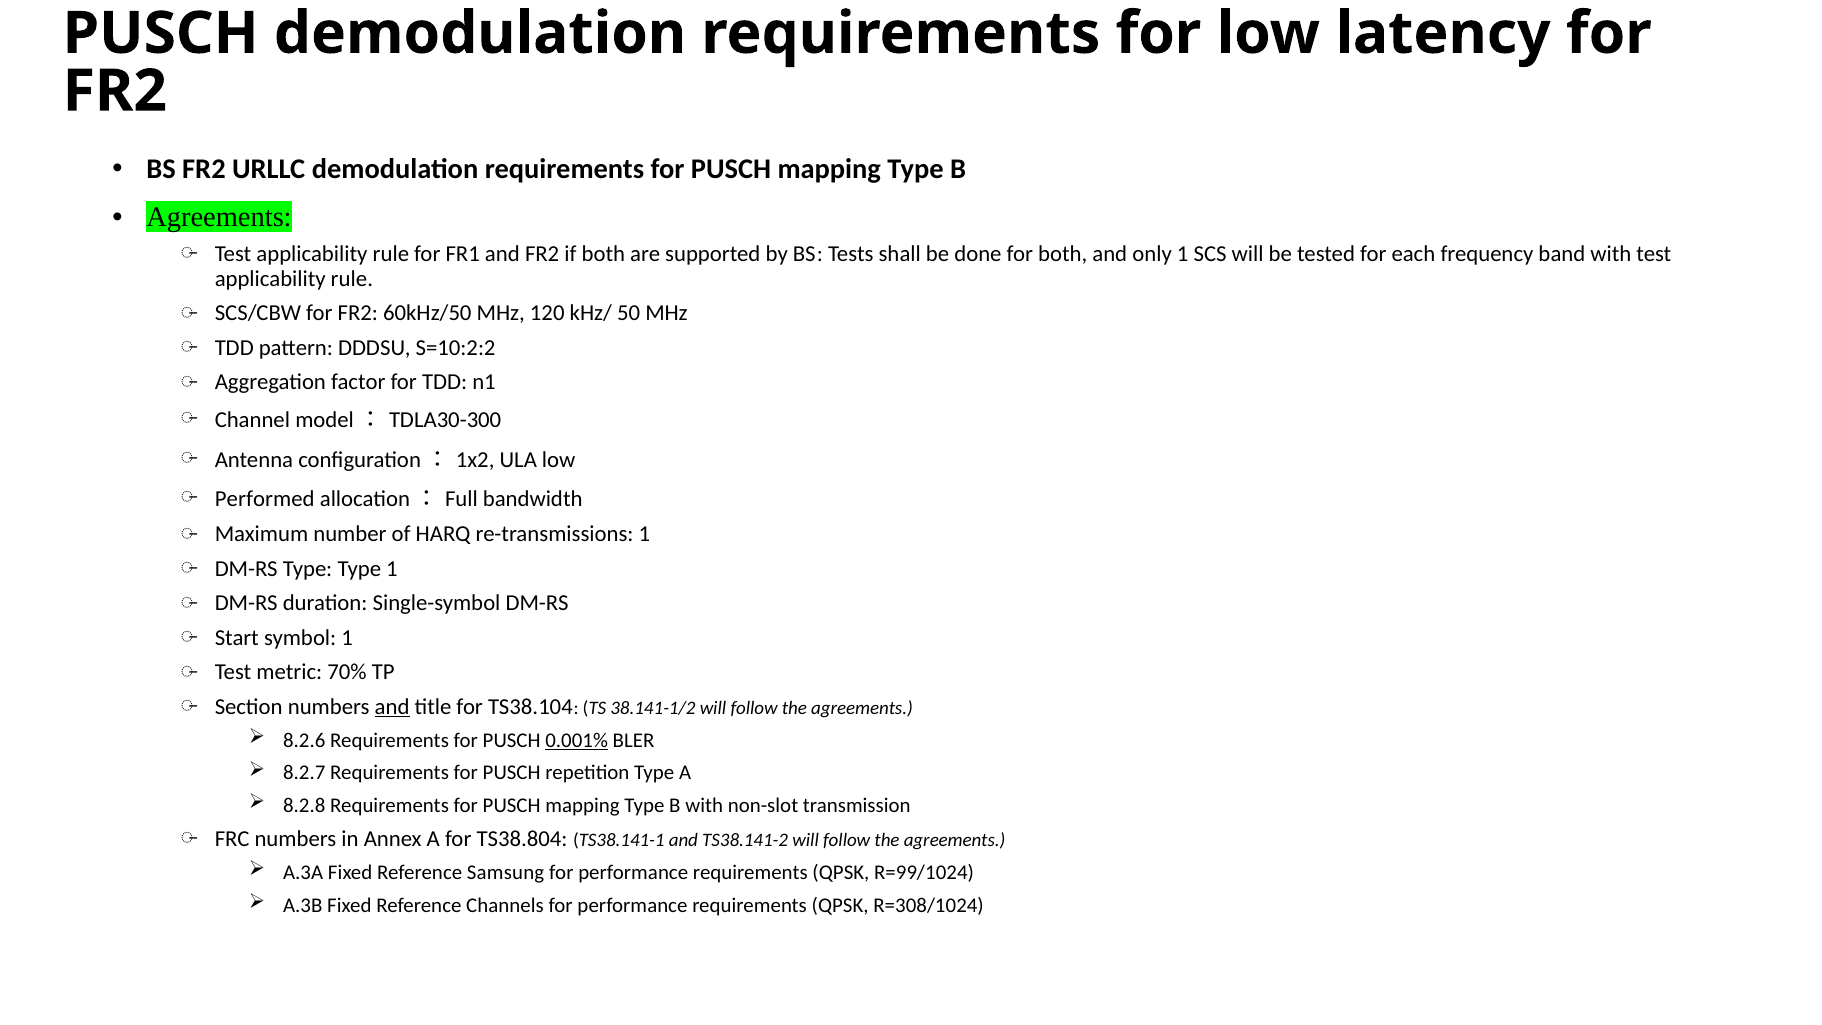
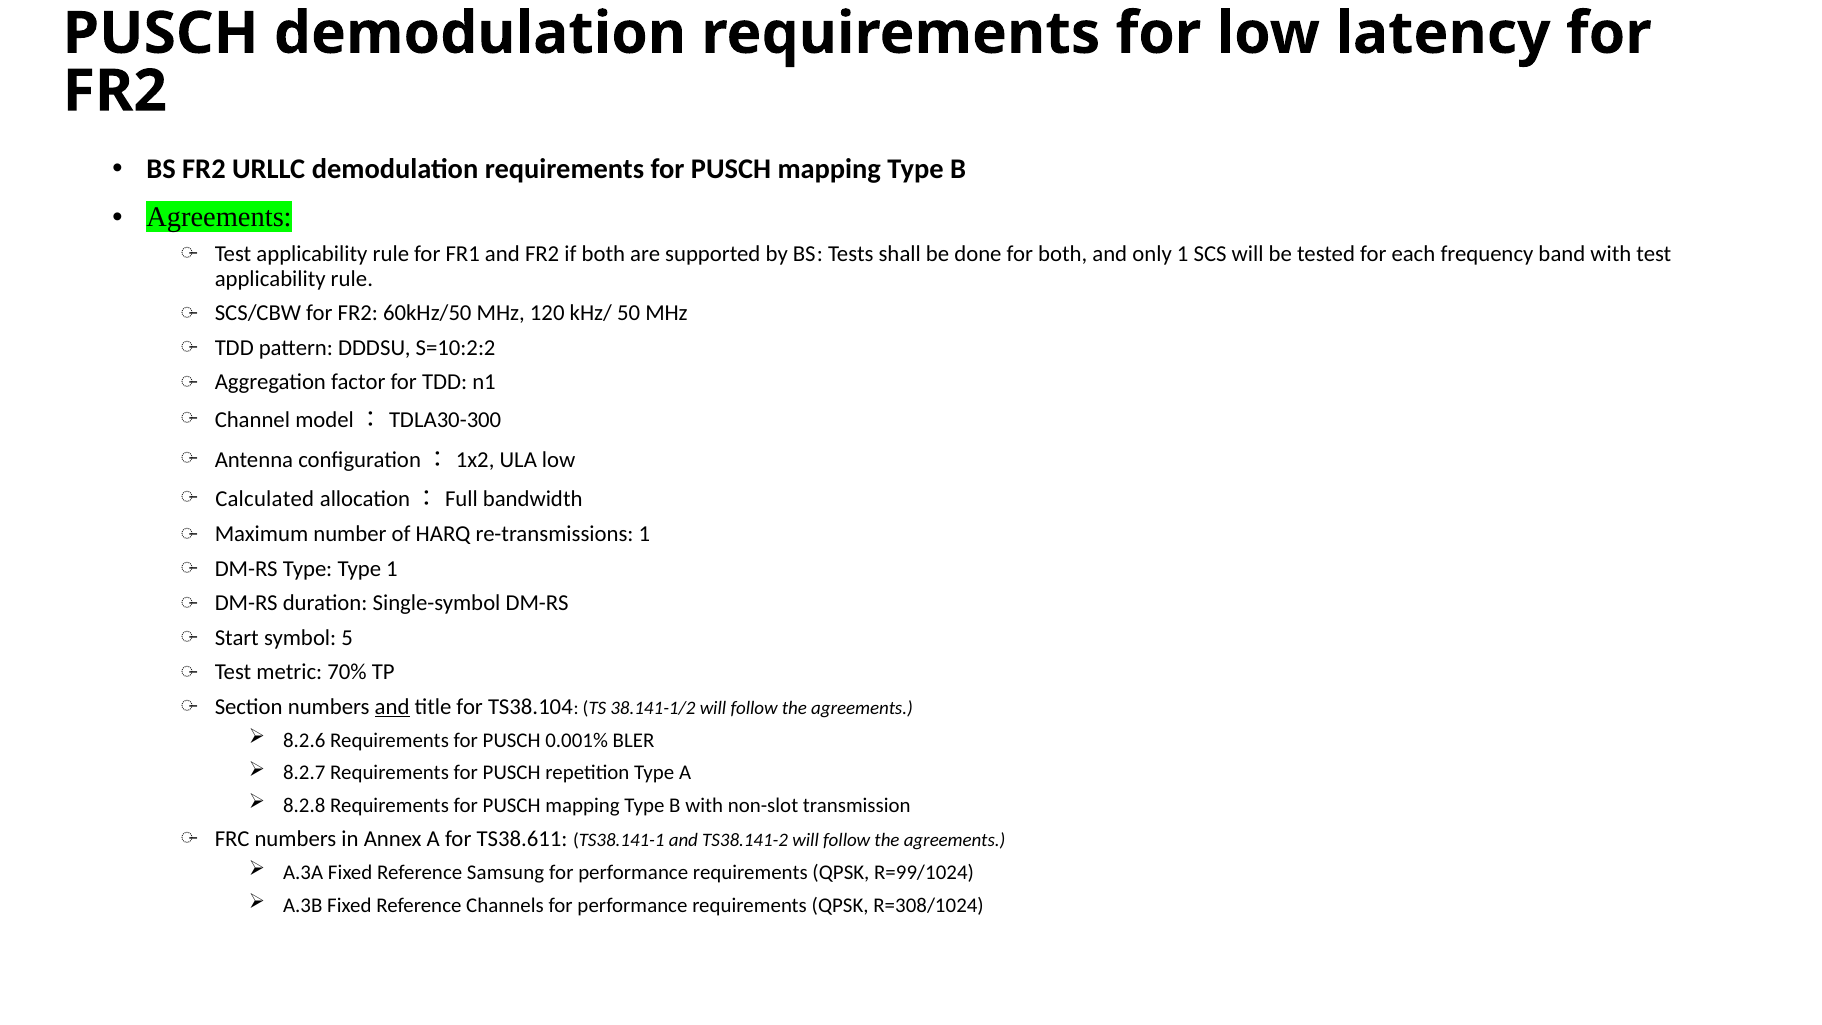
Performed: Performed -> Calculated (265, 499)
symbol 1: 1 -> 5 (347, 638)
0.001% underline: present -> none (577, 740)
TS38.804: TS38.804 -> TS38.611 (522, 839)
